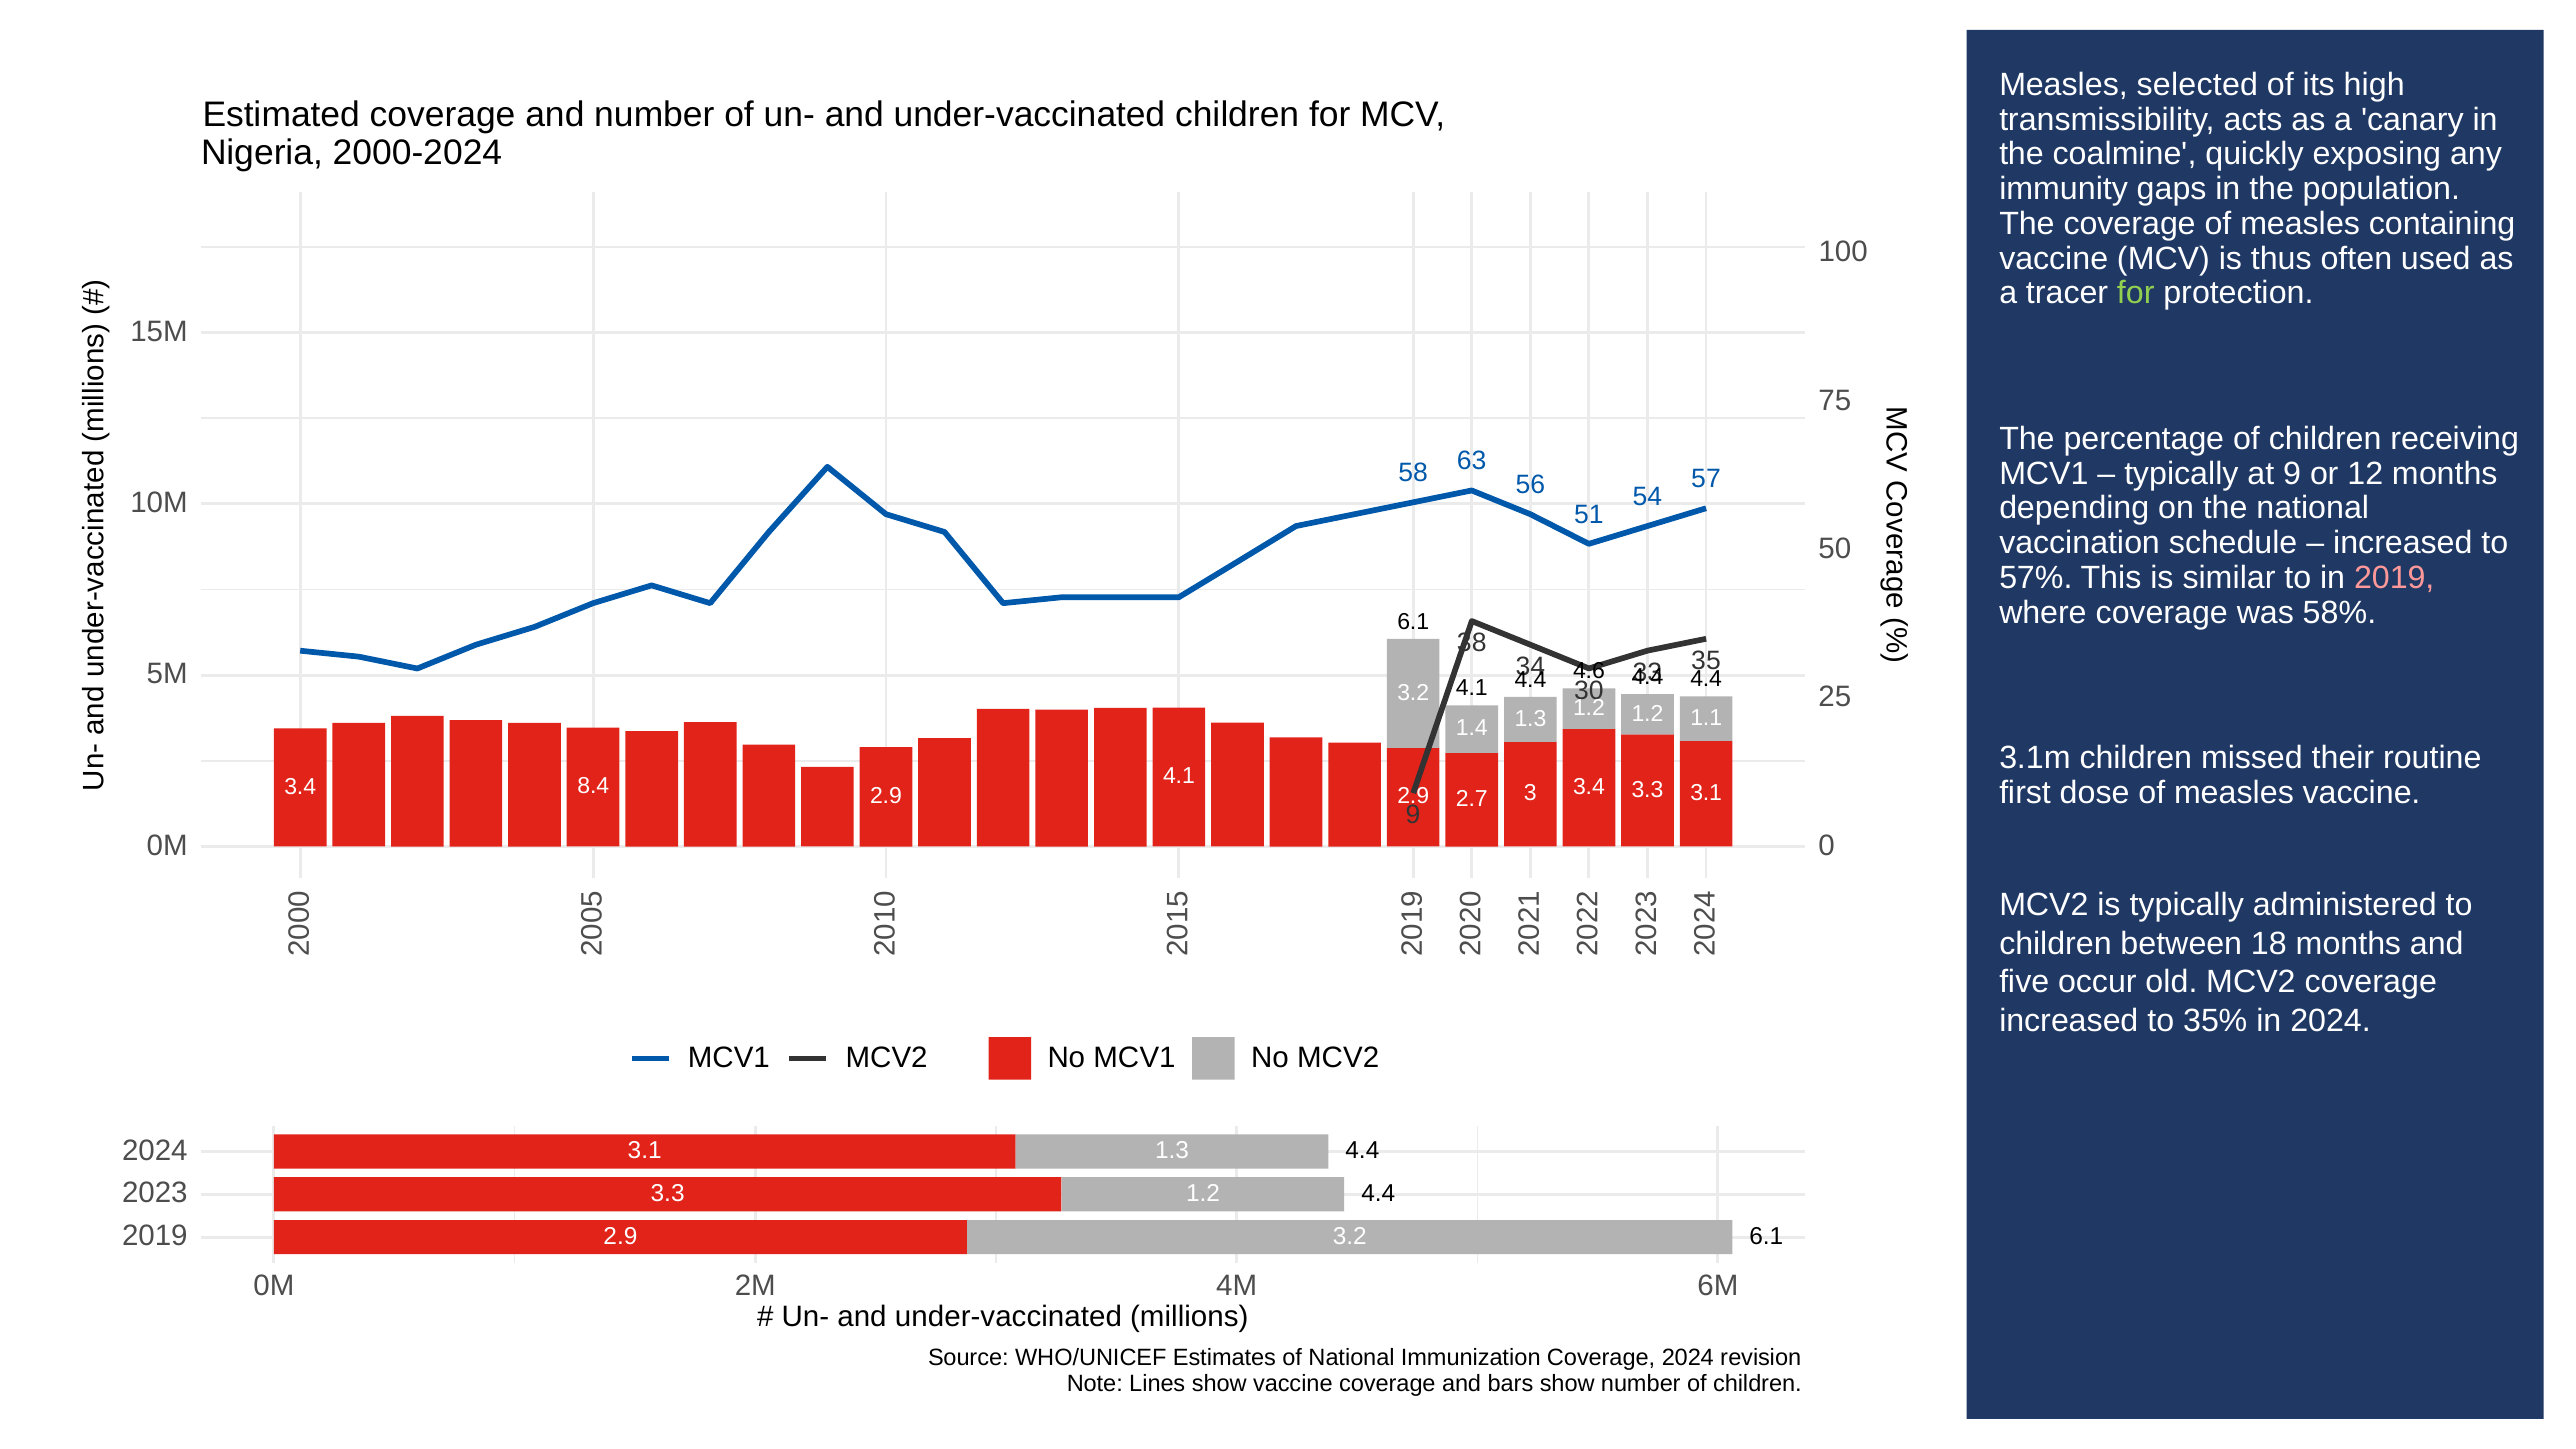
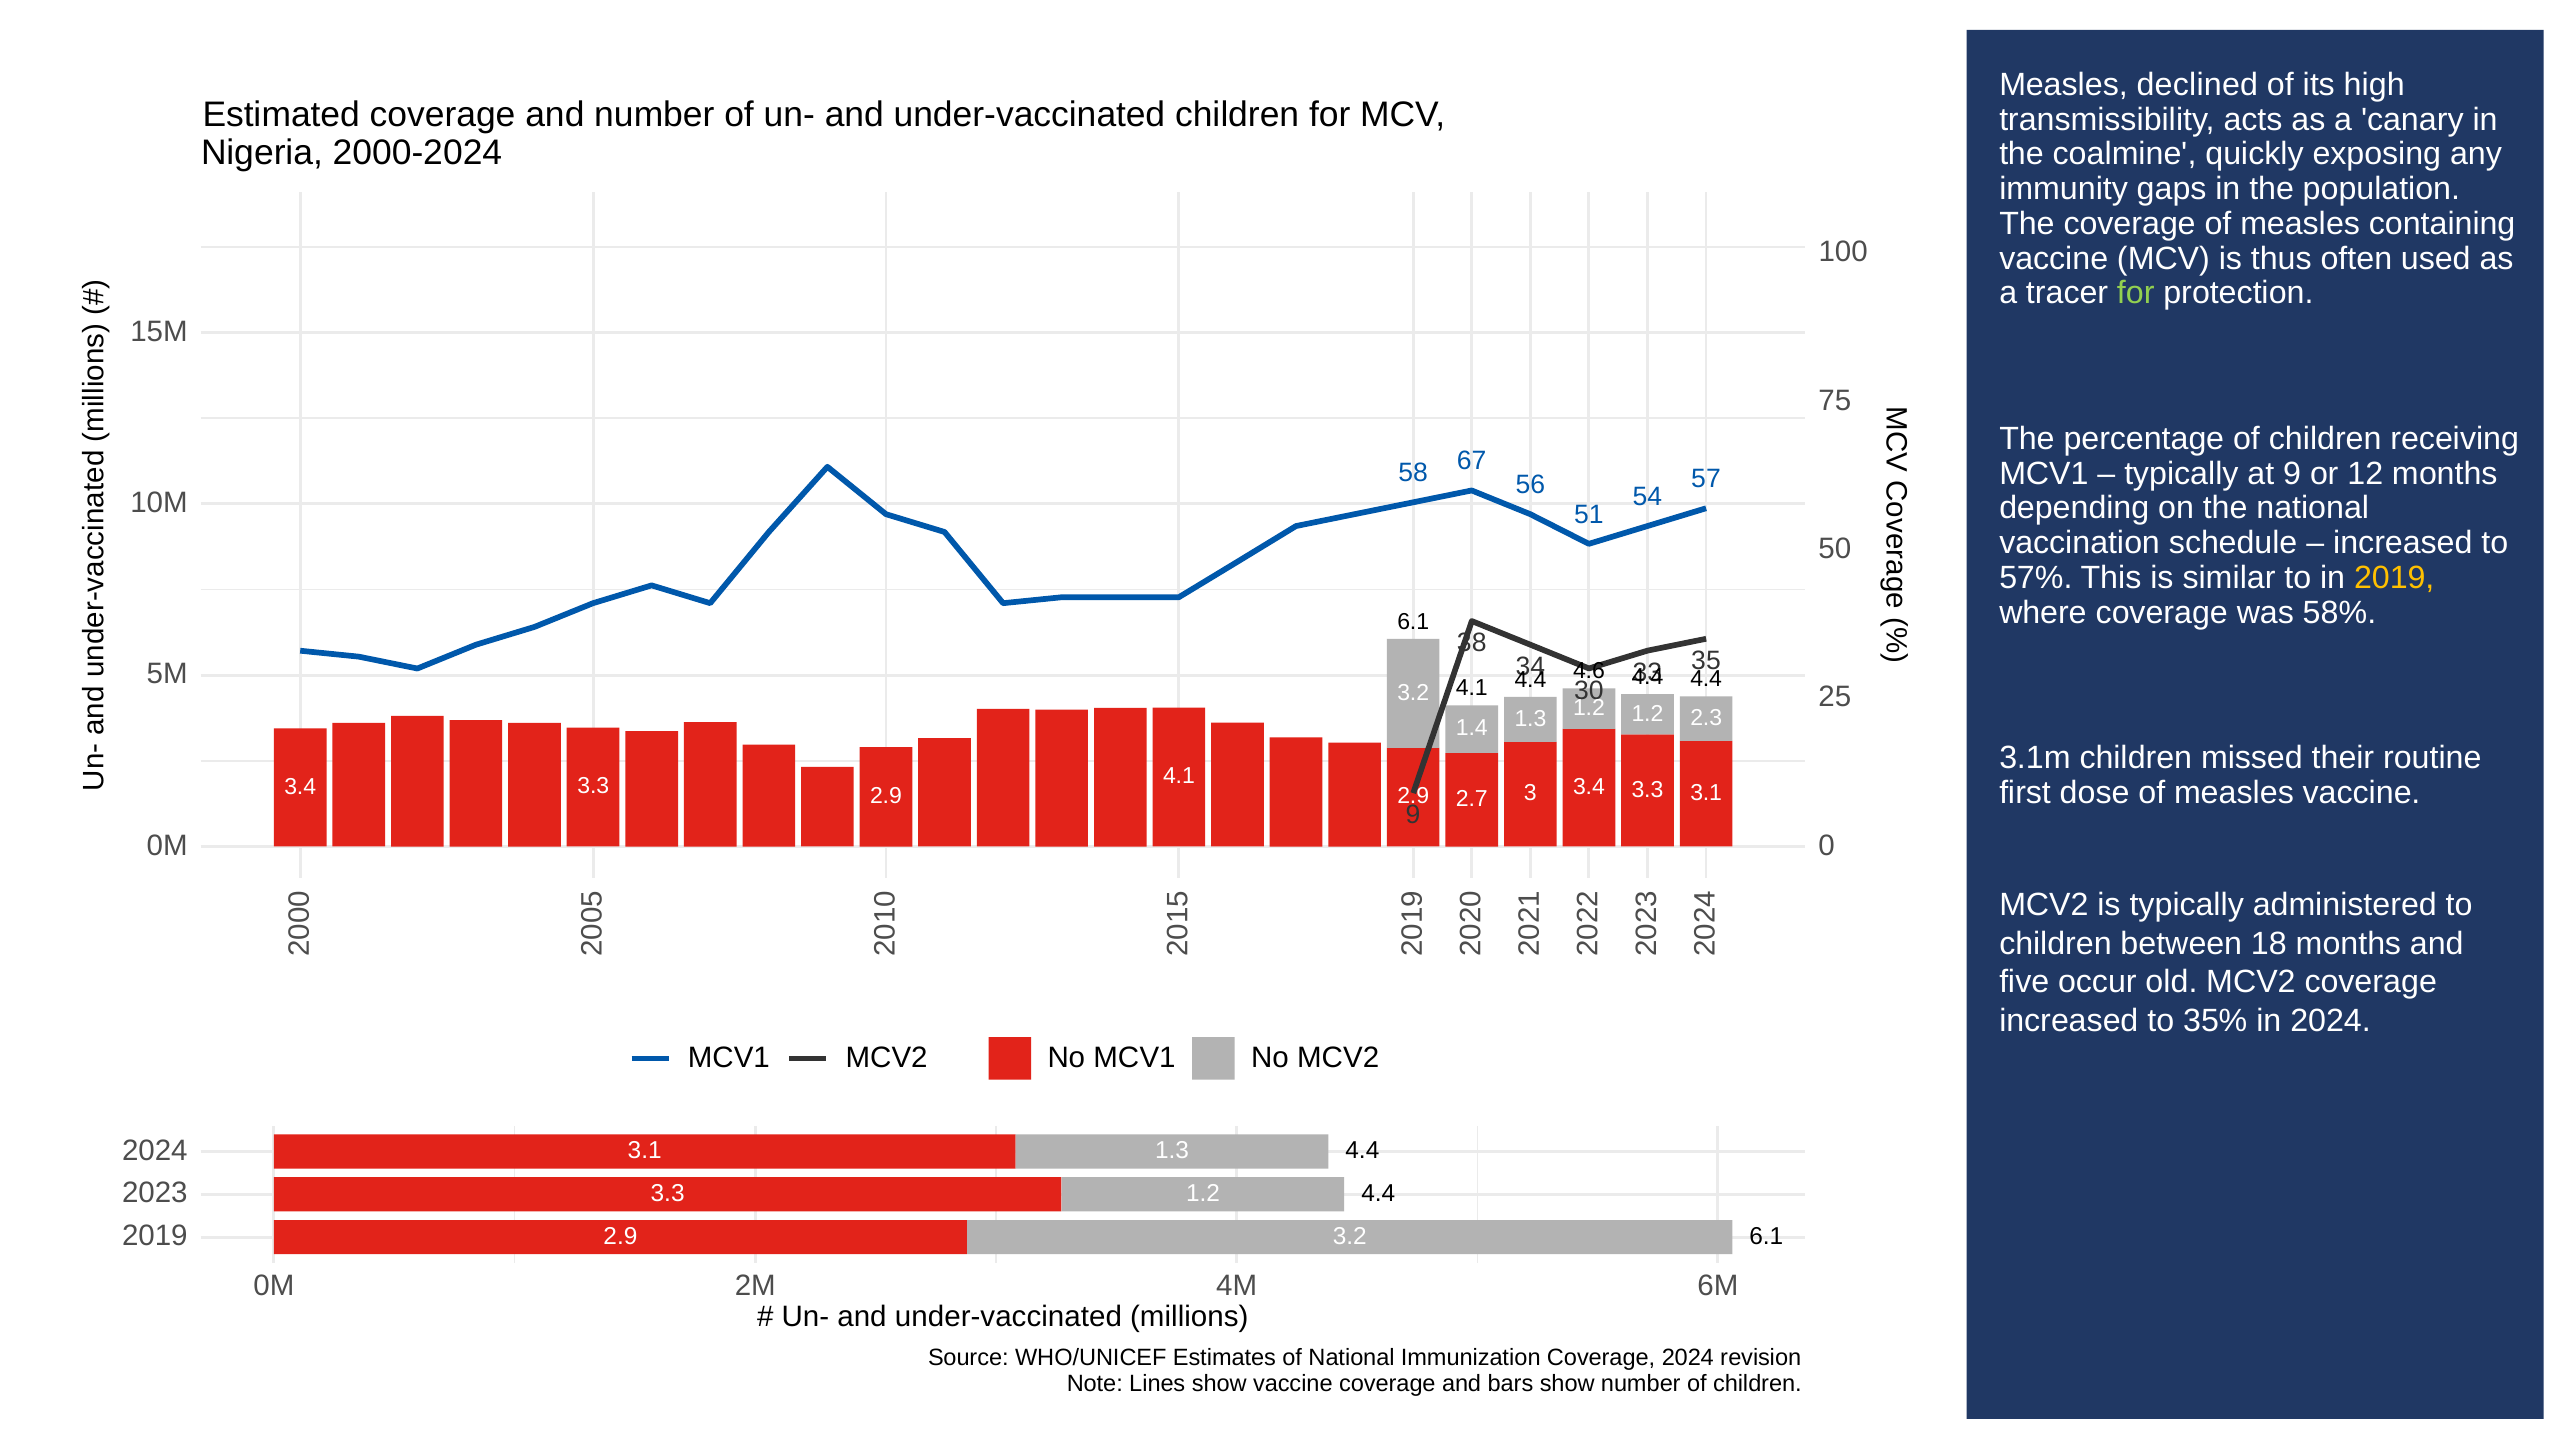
selected: selected -> declined (2197, 85)
63: 63 -> 67 (1472, 461)
2019 colour: pink -> yellow (2394, 578)
1.1: 1.1 -> 2.3 (1706, 718)
8.4: 8.4 -> 3.3 (593, 786)
